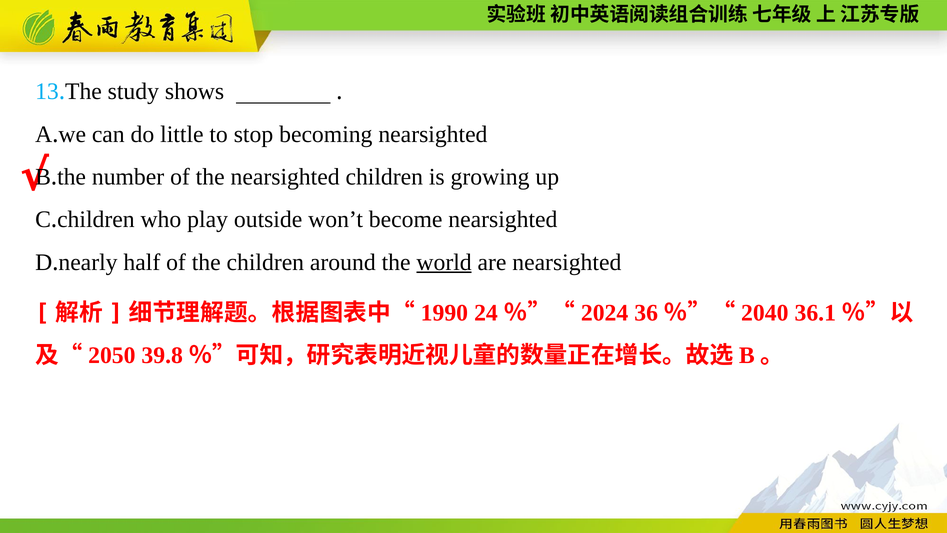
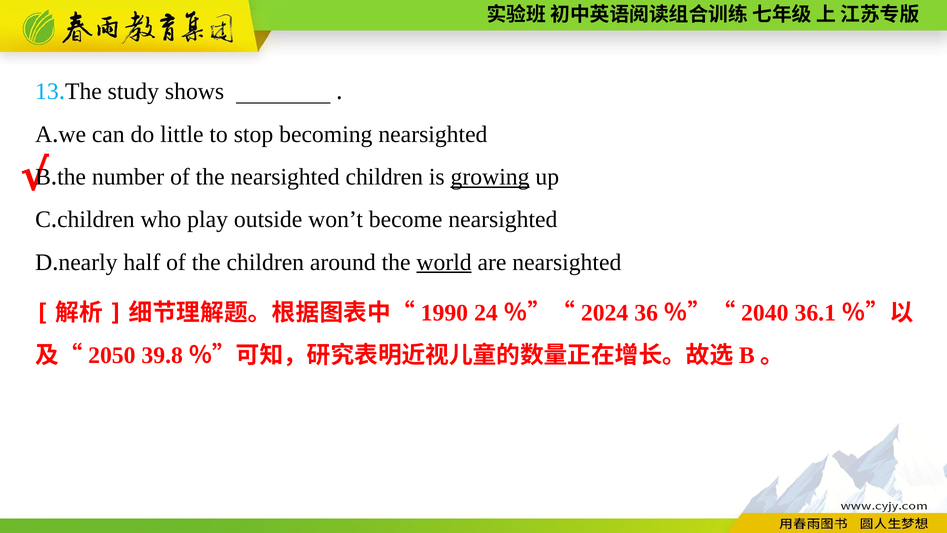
growing underline: none -> present (490, 177)
